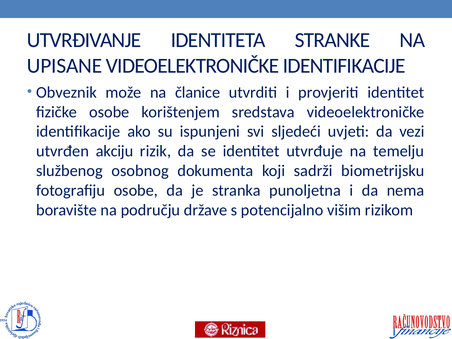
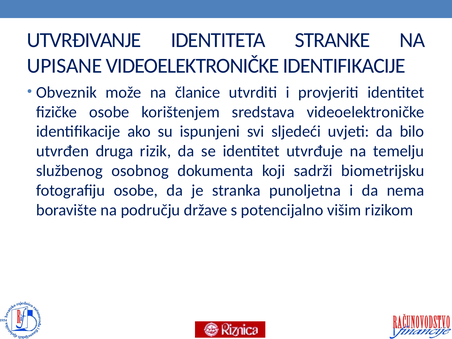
vezi: vezi -> bilo (412, 132)
akciju: akciju -> druga (115, 151)
